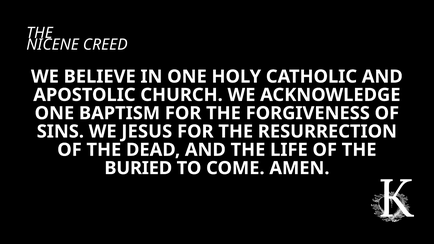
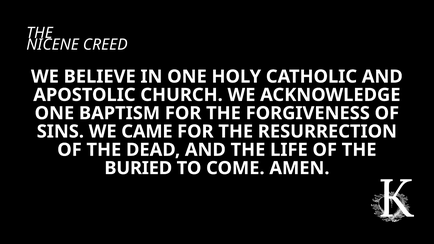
JESUS: JESUS -> CAME (147, 132)
